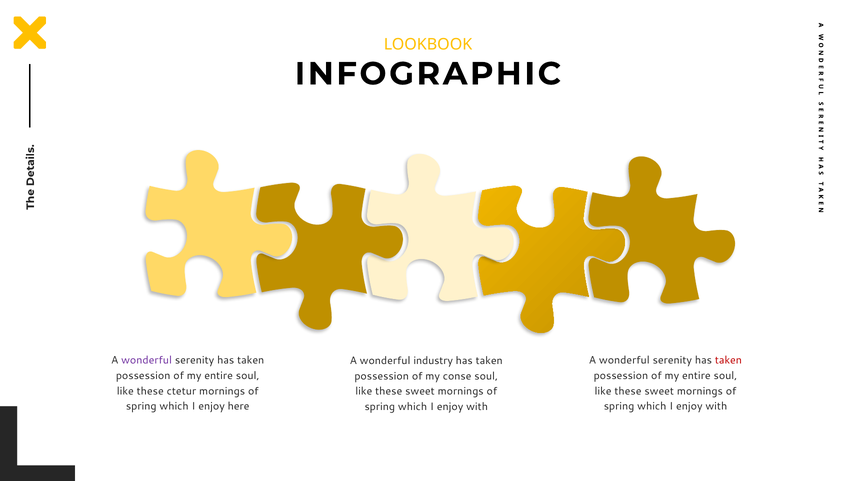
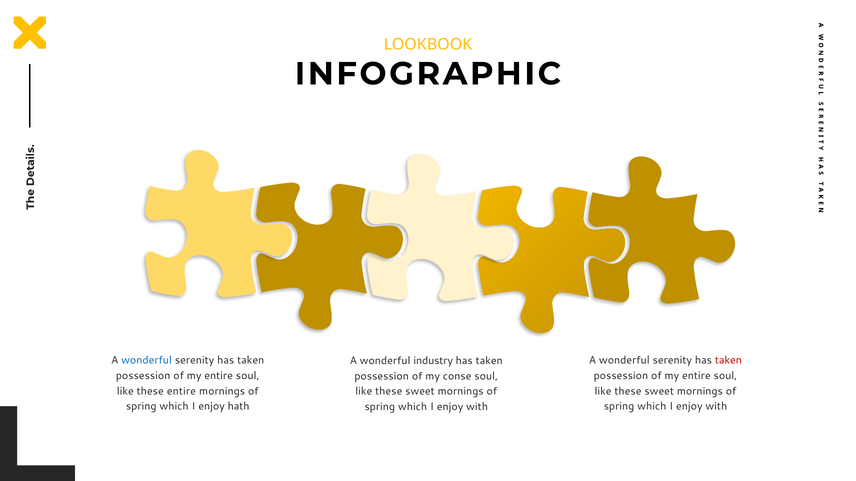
wonderful colour: purple -> blue (147, 361)
these ctetur: ctetur -> entire (181, 391)
here: here -> hath (239, 407)
